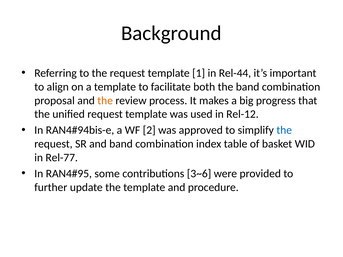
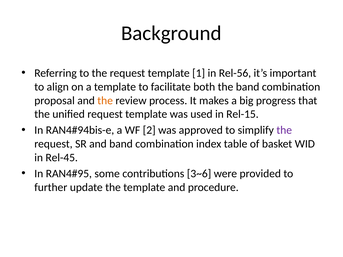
Rel-44: Rel-44 -> Rel-56 (235, 73)
Rel-12: Rel-12 -> Rel-15 (242, 114)
the colour: blue -> purple (284, 130)
Rel-77: Rel-77 -> Rel-45 (62, 158)
